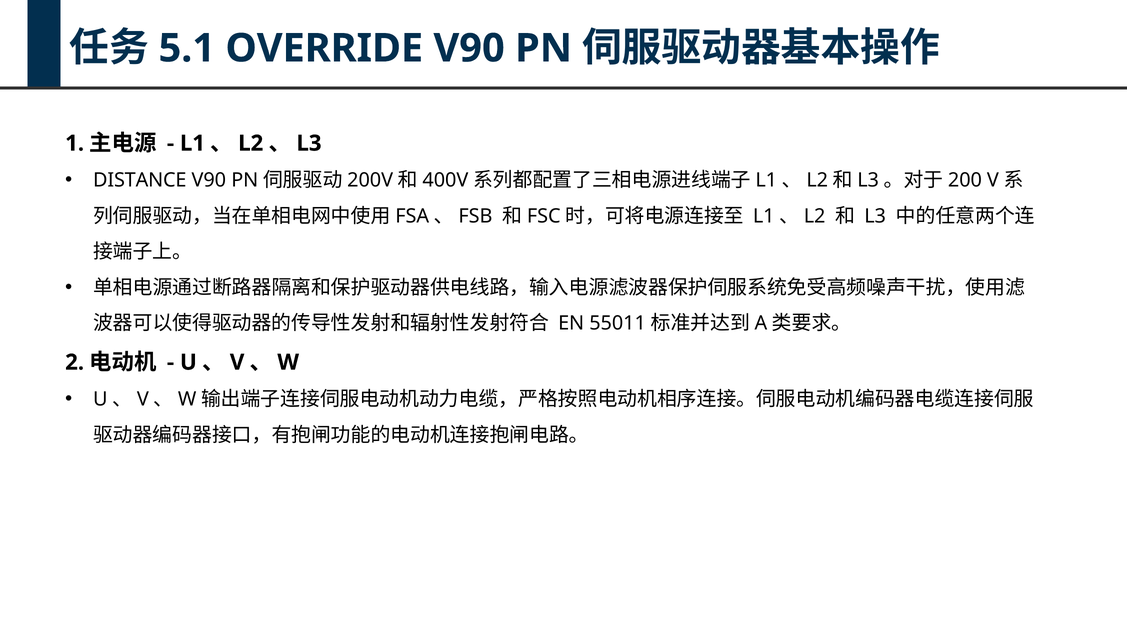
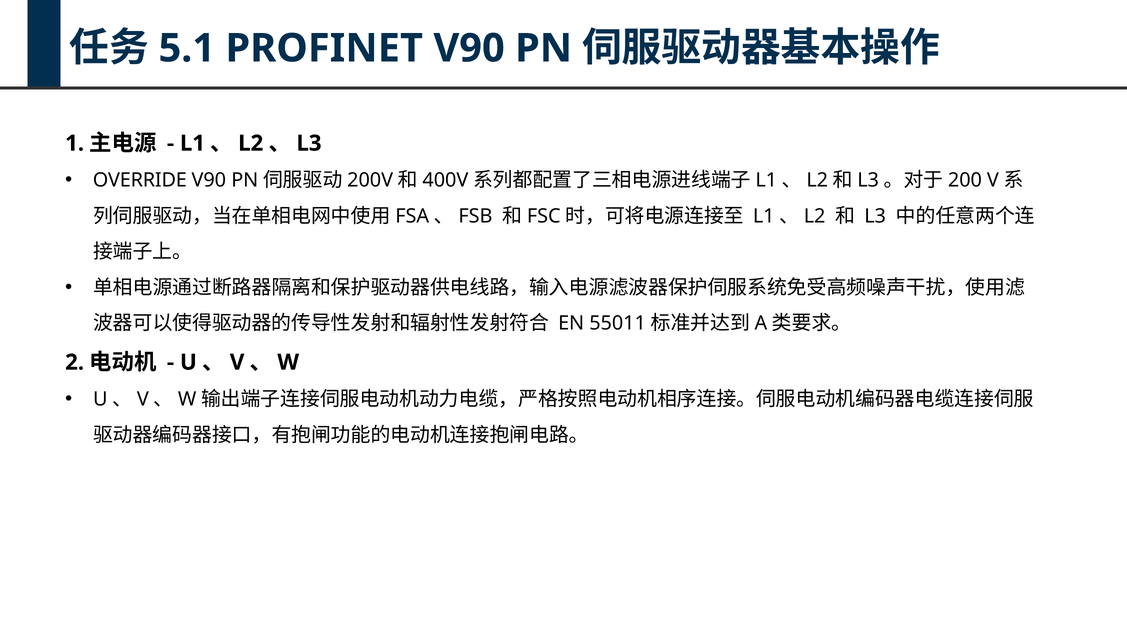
OVERRIDE: OVERRIDE -> PROFINET (324, 48)
DISTANCE: DISTANCE -> OVERRIDE (140, 180)
